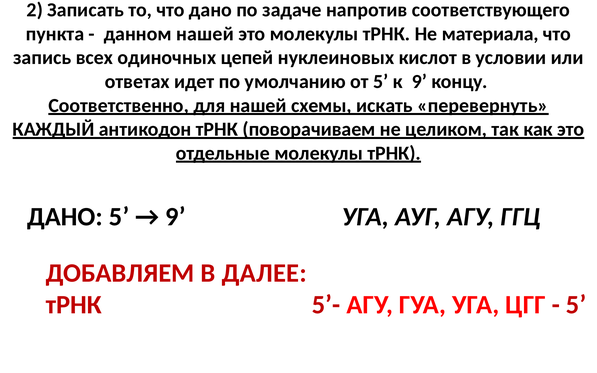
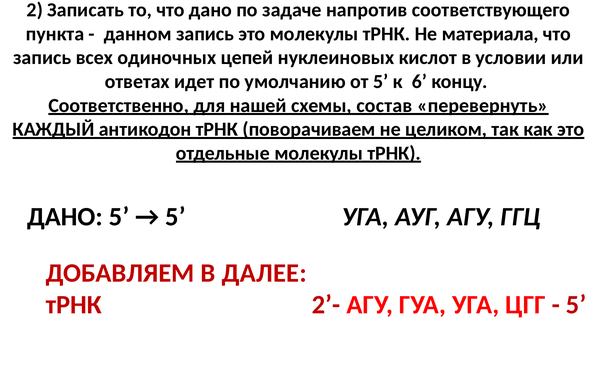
данном нашей: нашей -> запись (205, 34)
к 9: 9 -> 6 (419, 82)
искать: искать -> состав (384, 105)
9: 9 -> 5 (175, 217)
5’-: 5’- -> 2’- (326, 305)
